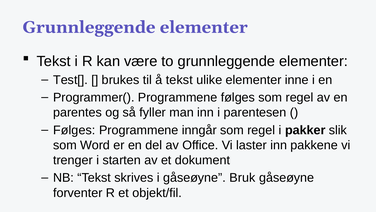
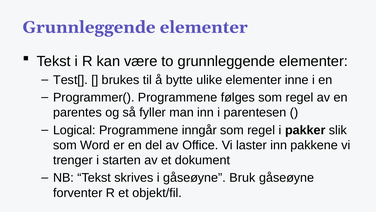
å tekst: tekst -> bytte (179, 80)
Følges: Følges -> Logical (74, 130)
